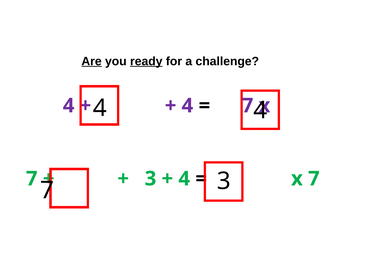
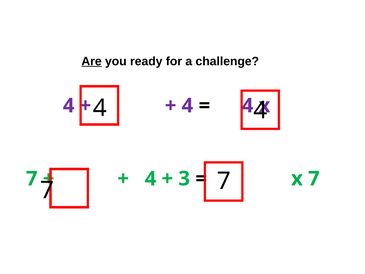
ready underline: present -> none (146, 61)
7: 7 -> 4 (248, 106)
3: 3 -> 4 (151, 179)
4: 4 -> 3 (184, 179)
3: 3 -> 7 (224, 181)
